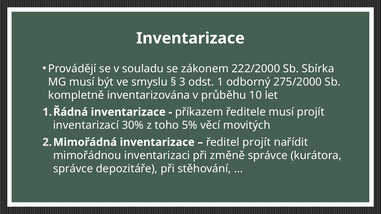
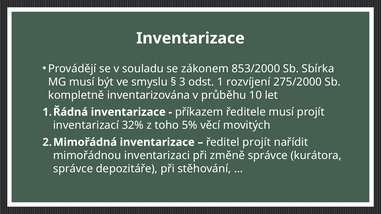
222/2000: 222/2000 -> 853/2000 (256, 69)
odborný: odborný -> rozvíjení (248, 82)
30%: 30% -> 32% (133, 126)
